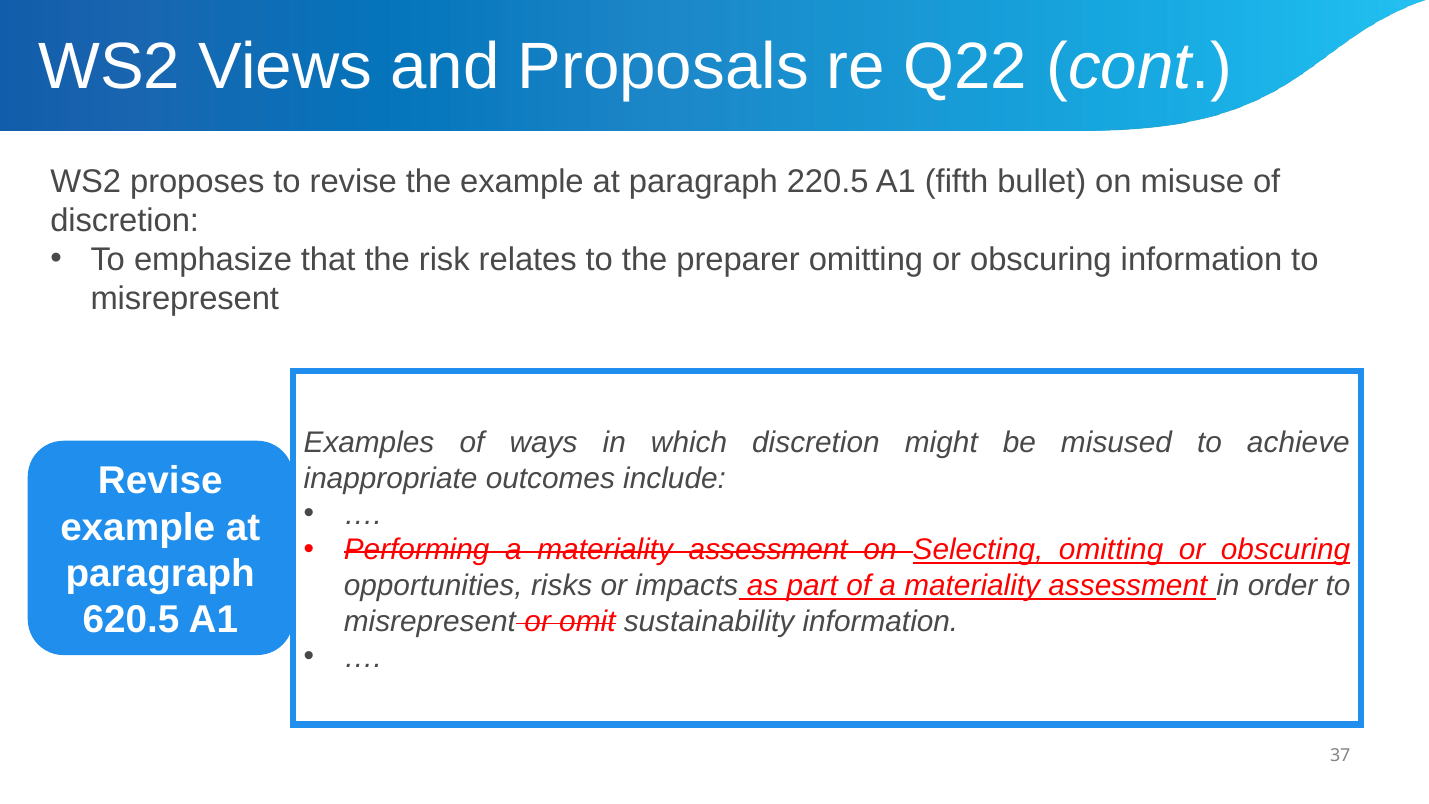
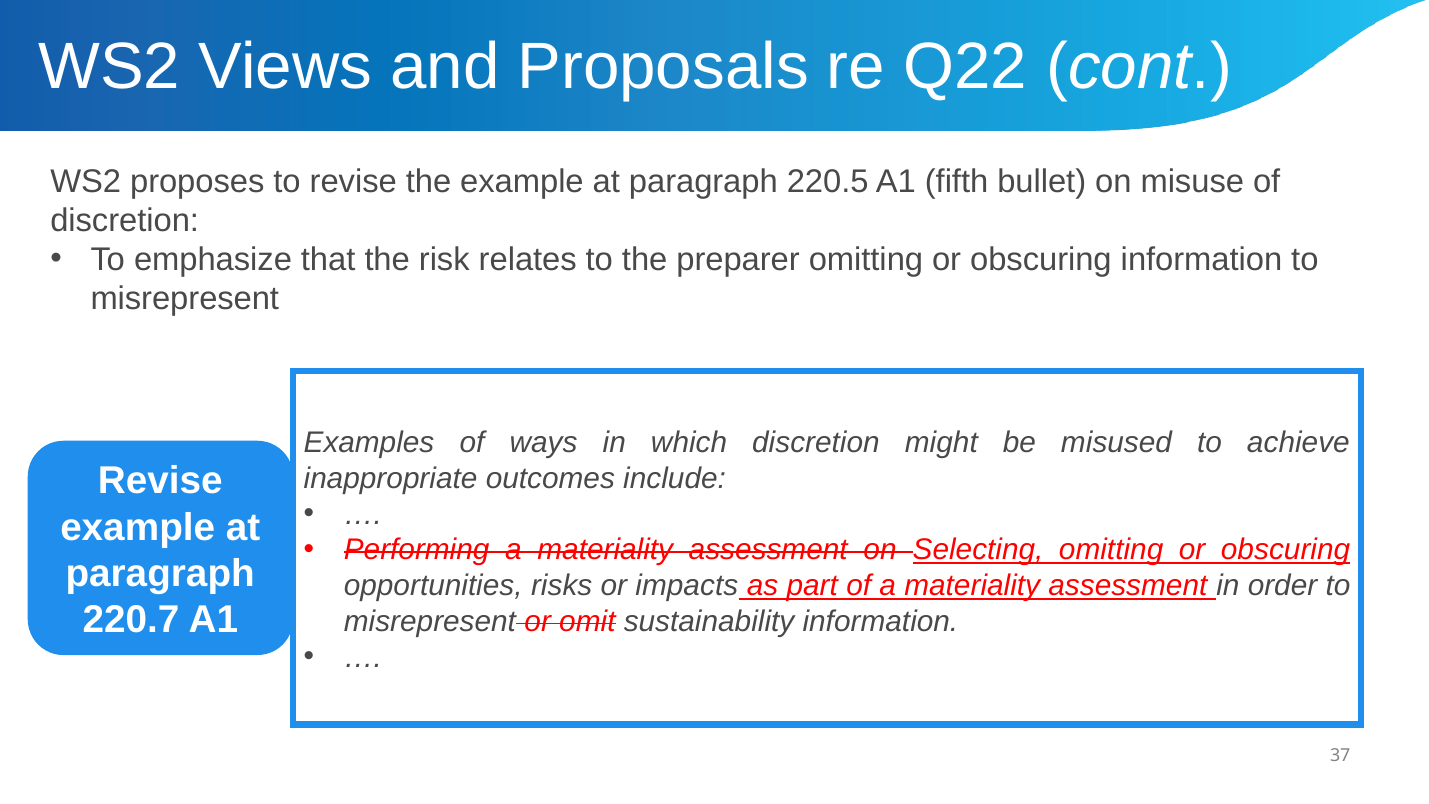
620.5: 620.5 -> 220.7 (131, 620)
